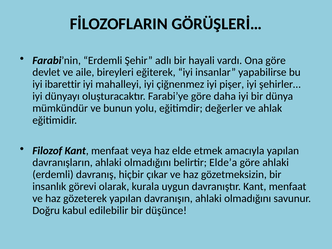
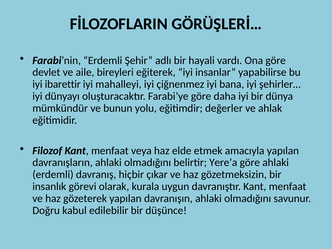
pişer: pişer -> bana (232, 84)
Elde’a: Elde’a -> Yere’a (223, 163)
